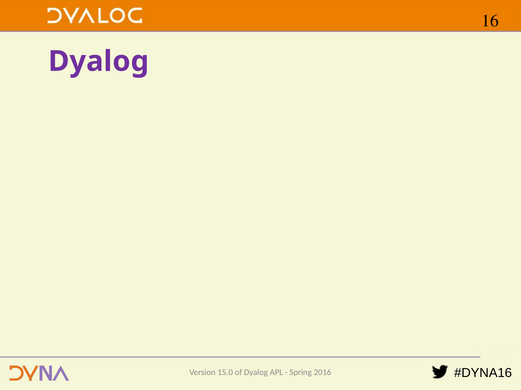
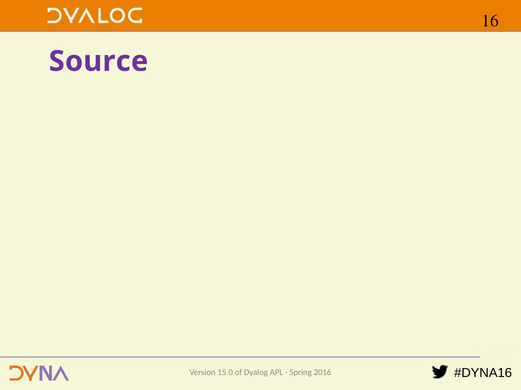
Dyalog: Dyalog -> Source (98, 61)
